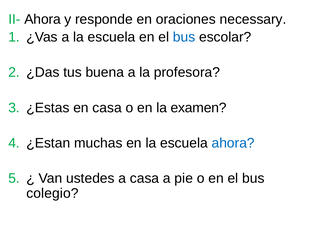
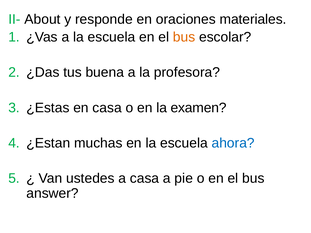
II- Ahora: Ahora -> About (42, 19)
necessary: necessary -> materiales (253, 19)
bus colour: blue -> orange (184, 37)
colegio: colegio -> answer (53, 194)
